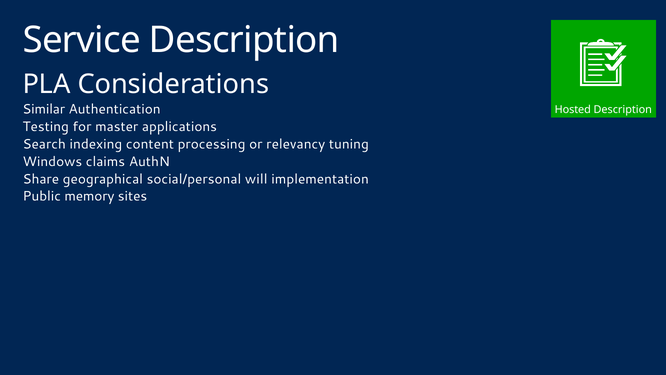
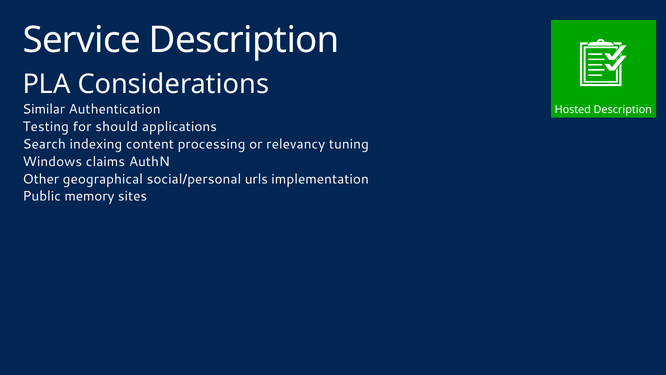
master: master -> should (117, 127)
Share: Share -> Other (41, 179)
will: will -> urls (256, 179)
